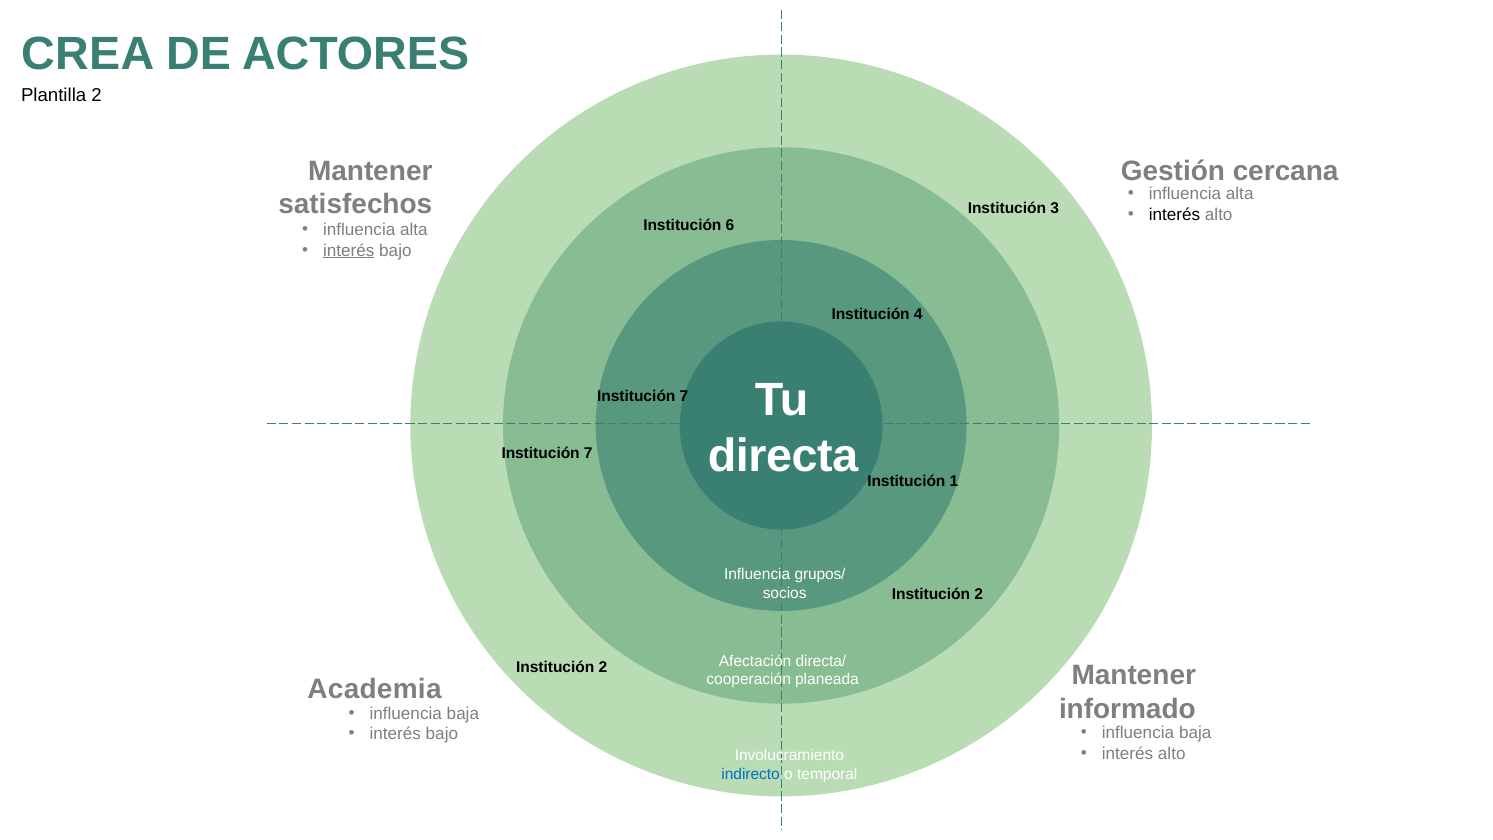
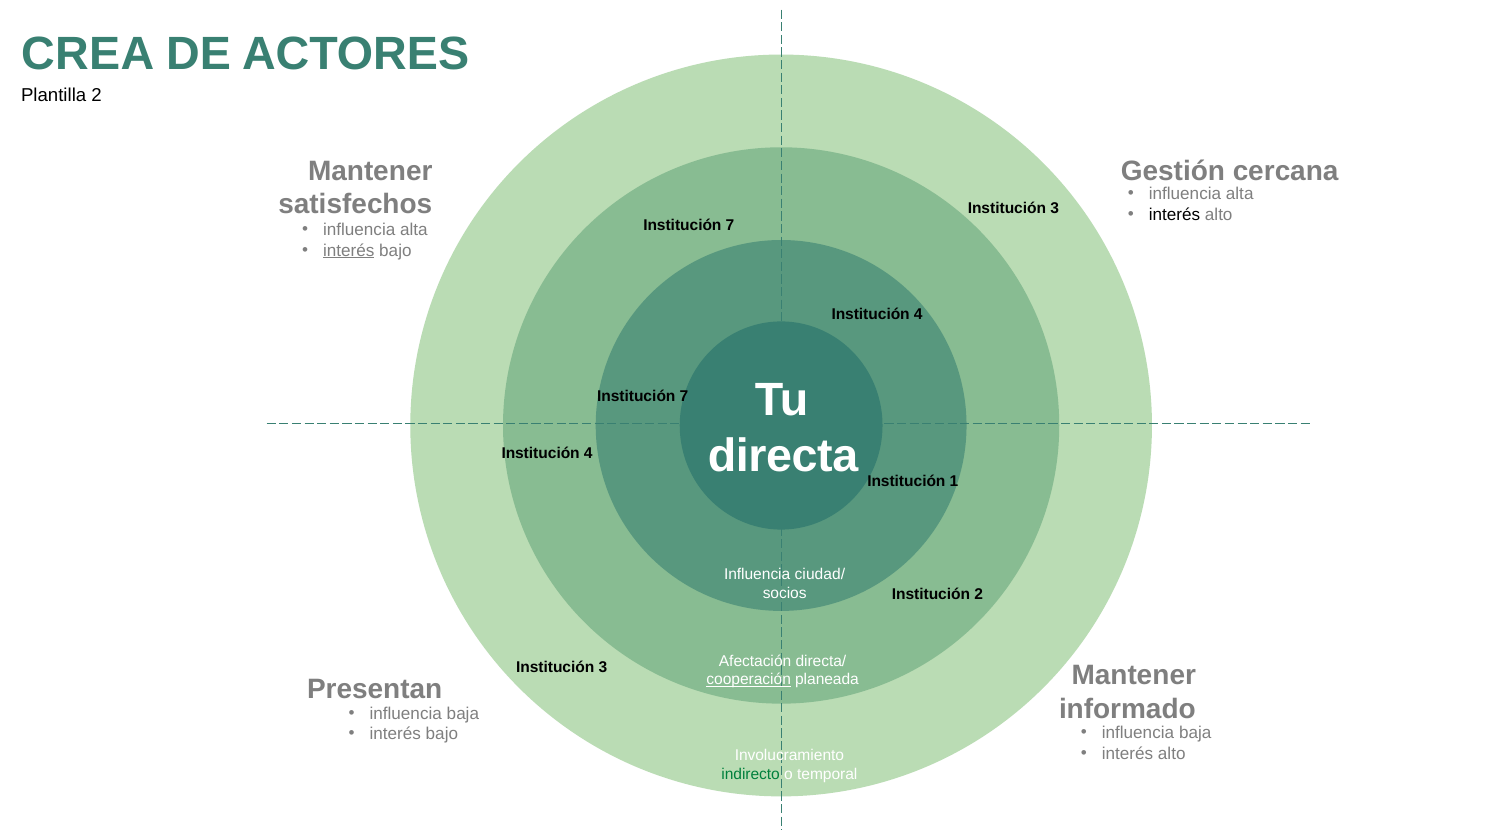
6: 6 -> 7 (730, 226)
7: 7 -> 4 (588, 453)
grupos/: grupos/ -> ciudad/ (820, 574)
2: 2 -> 3 (603, 667)
cooperación underline: none -> present (749, 680)
Academia: Academia -> Presentan (375, 689)
indirecto colour: blue -> green (751, 774)
